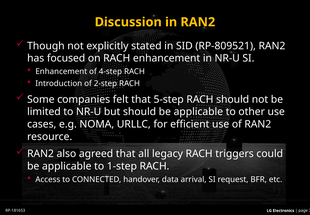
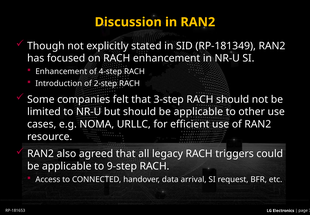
RP-809521: RP-809521 -> RP-181349 (226, 46)
5-step: 5-step -> 3-step (169, 99)
1-step: 1-step -> 9-step (122, 166)
